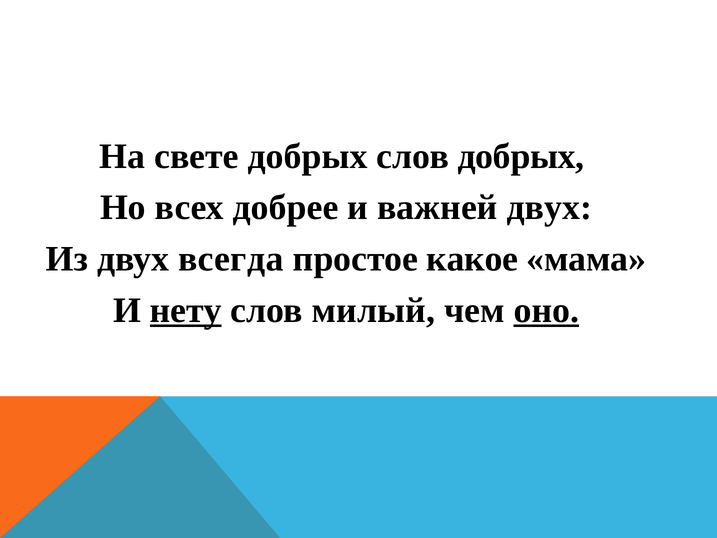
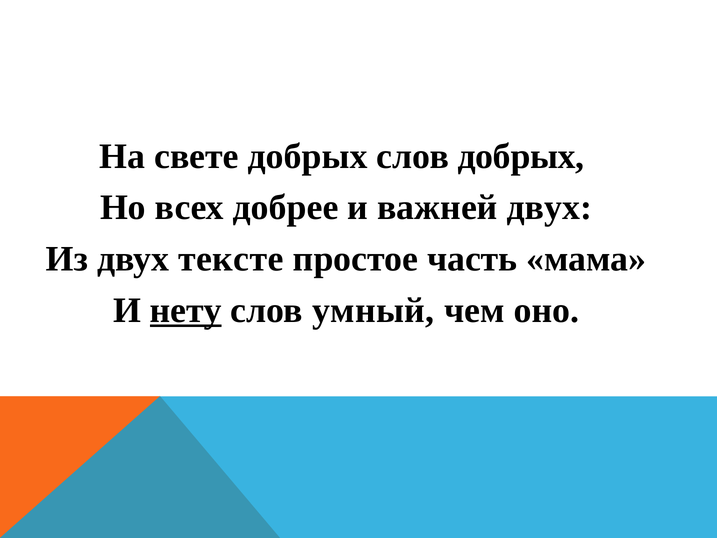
всегда: всегда -> тексте (231, 259)
какое: какое -> часть (472, 259)
милый: милый -> умный (373, 310)
оно underline: present -> none (546, 310)
